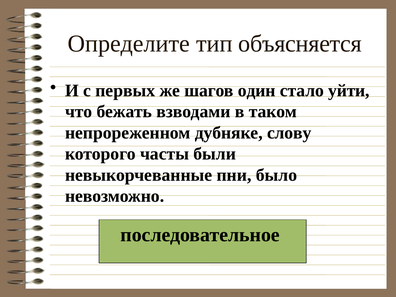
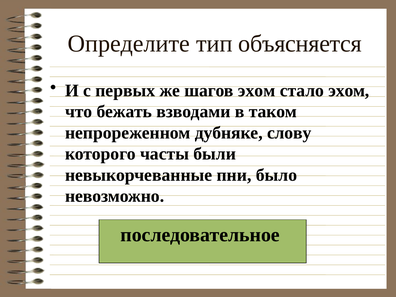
шагов один: один -> эхом (257, 90)
стало уйти: уйти -> эхом (349, 90)
